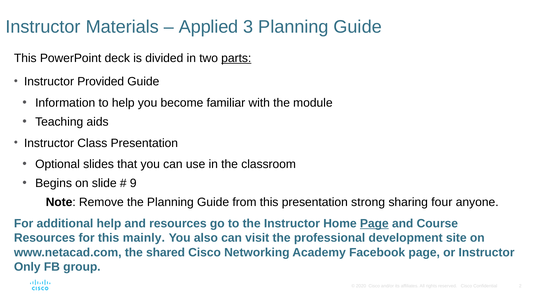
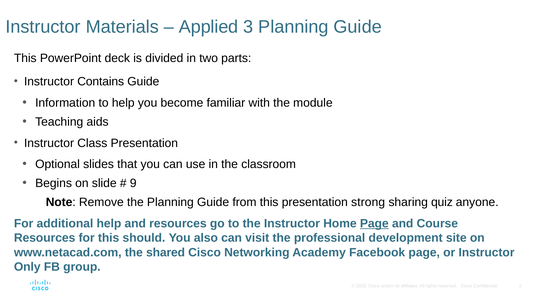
parts underline: present -> none (236, 58)
Provided: Provided -> Contains (101, 82)
four: four -> quiz (442, 202)
mainly: mainly -> should (144, 238)
